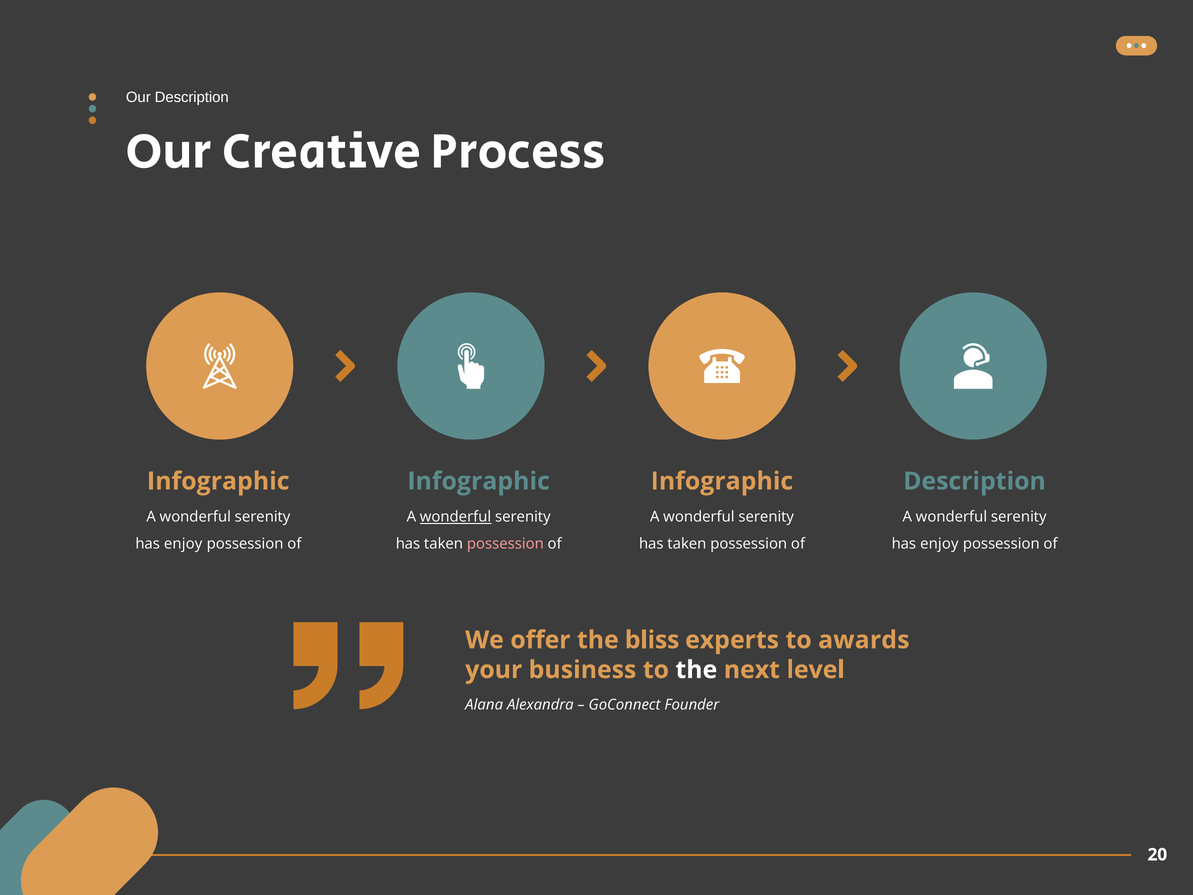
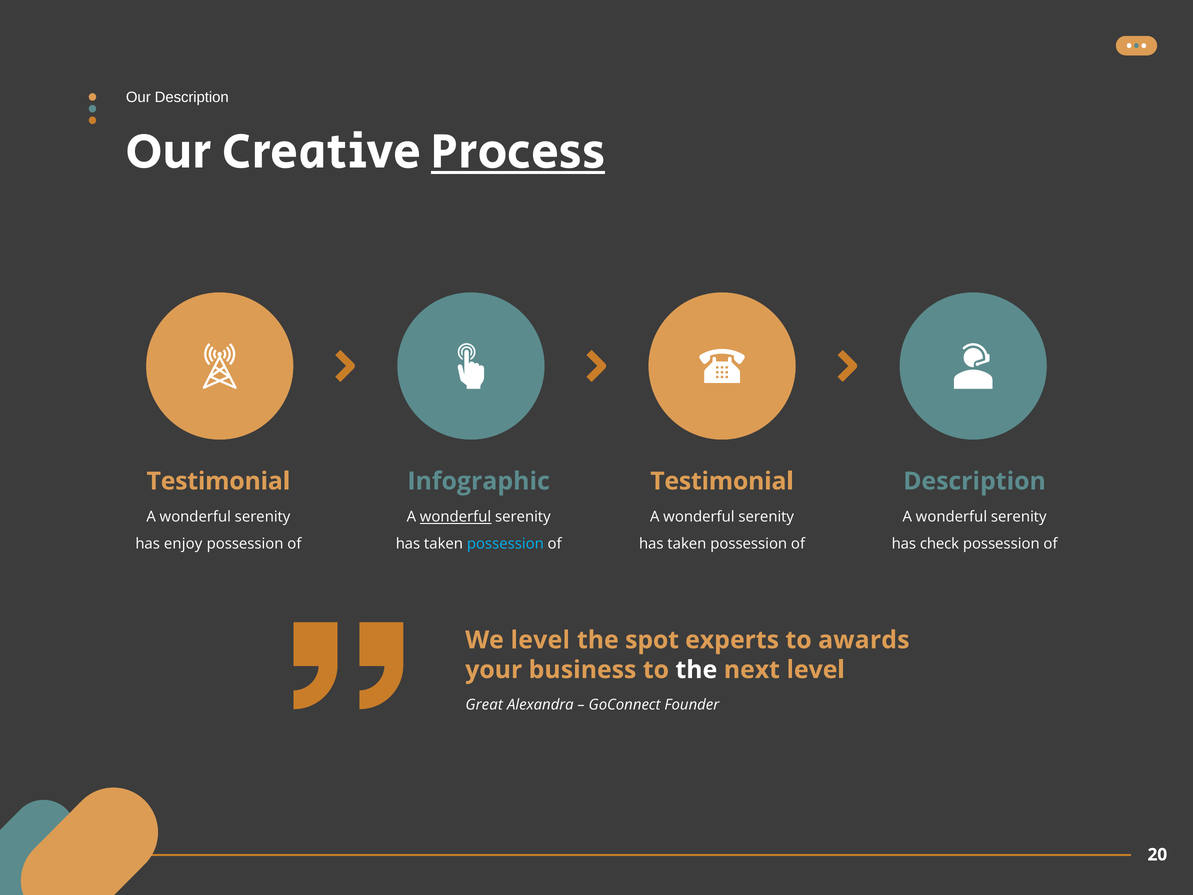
Process underline: none -> present (518, 151)
Infographic: Infographic -> Testimonial (218, 481)
Infographic: Infographic -> Testimonial (722, 481)
possession colour: pink -> light blue (505, 544)
enjoy: enjoy -> check (939, 544)
We offer: offer -> level (540, 640)
bliss: bliss -> spot (652, 640)
Alana: Alana -> Great (484, 705)
